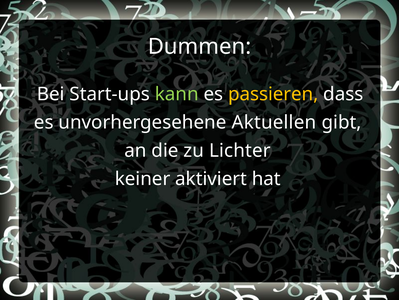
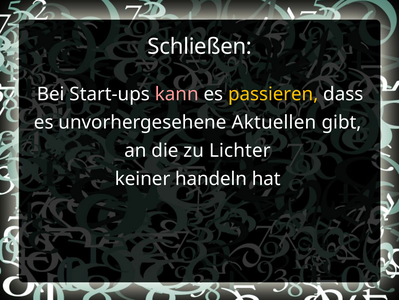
Dummen: Dummen -> Schließen (200, 46)
kann colour: light green -> pink (177, 94)
aktiviert: aktiviert -> handeln (211, 179)
